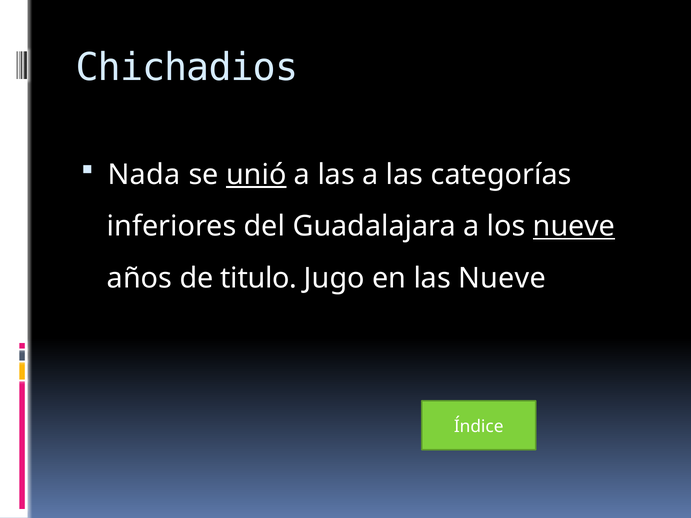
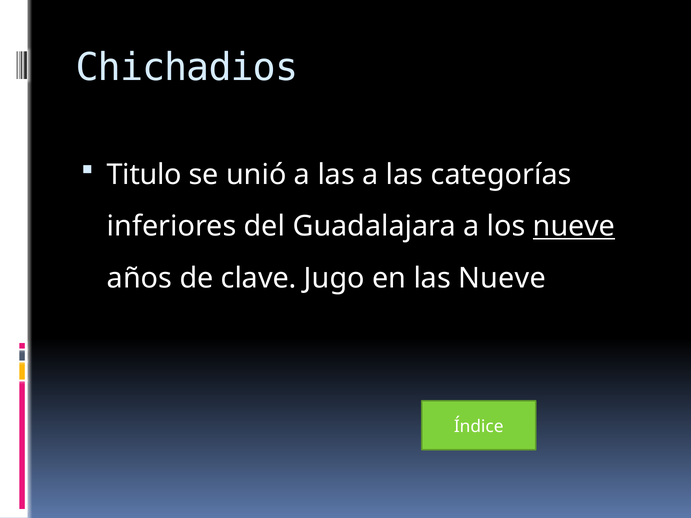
Nada: Nada -> Titulo (144, 175)
unió underline: present -> none (256, 175)
titulo: titulo -> clave (259, 278)
